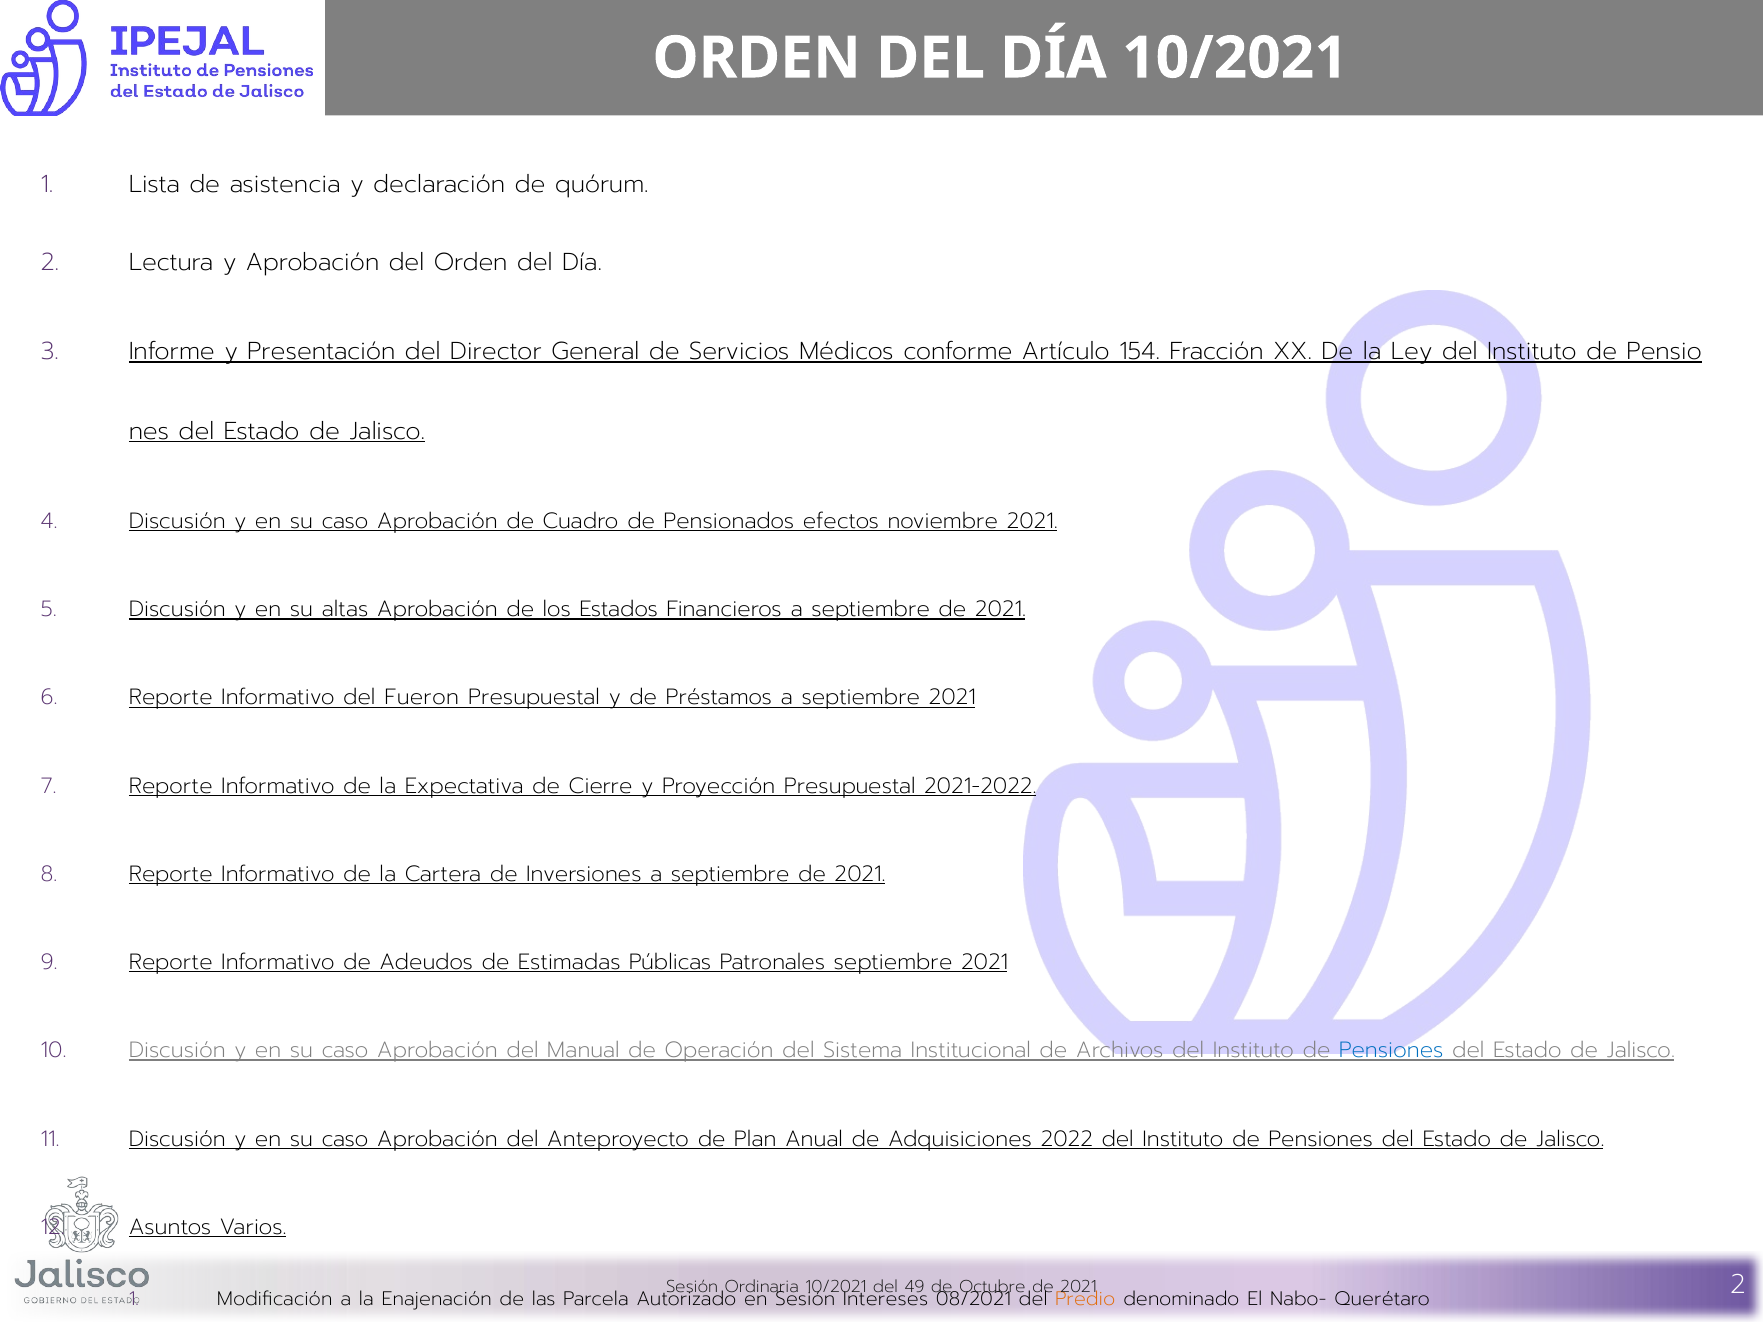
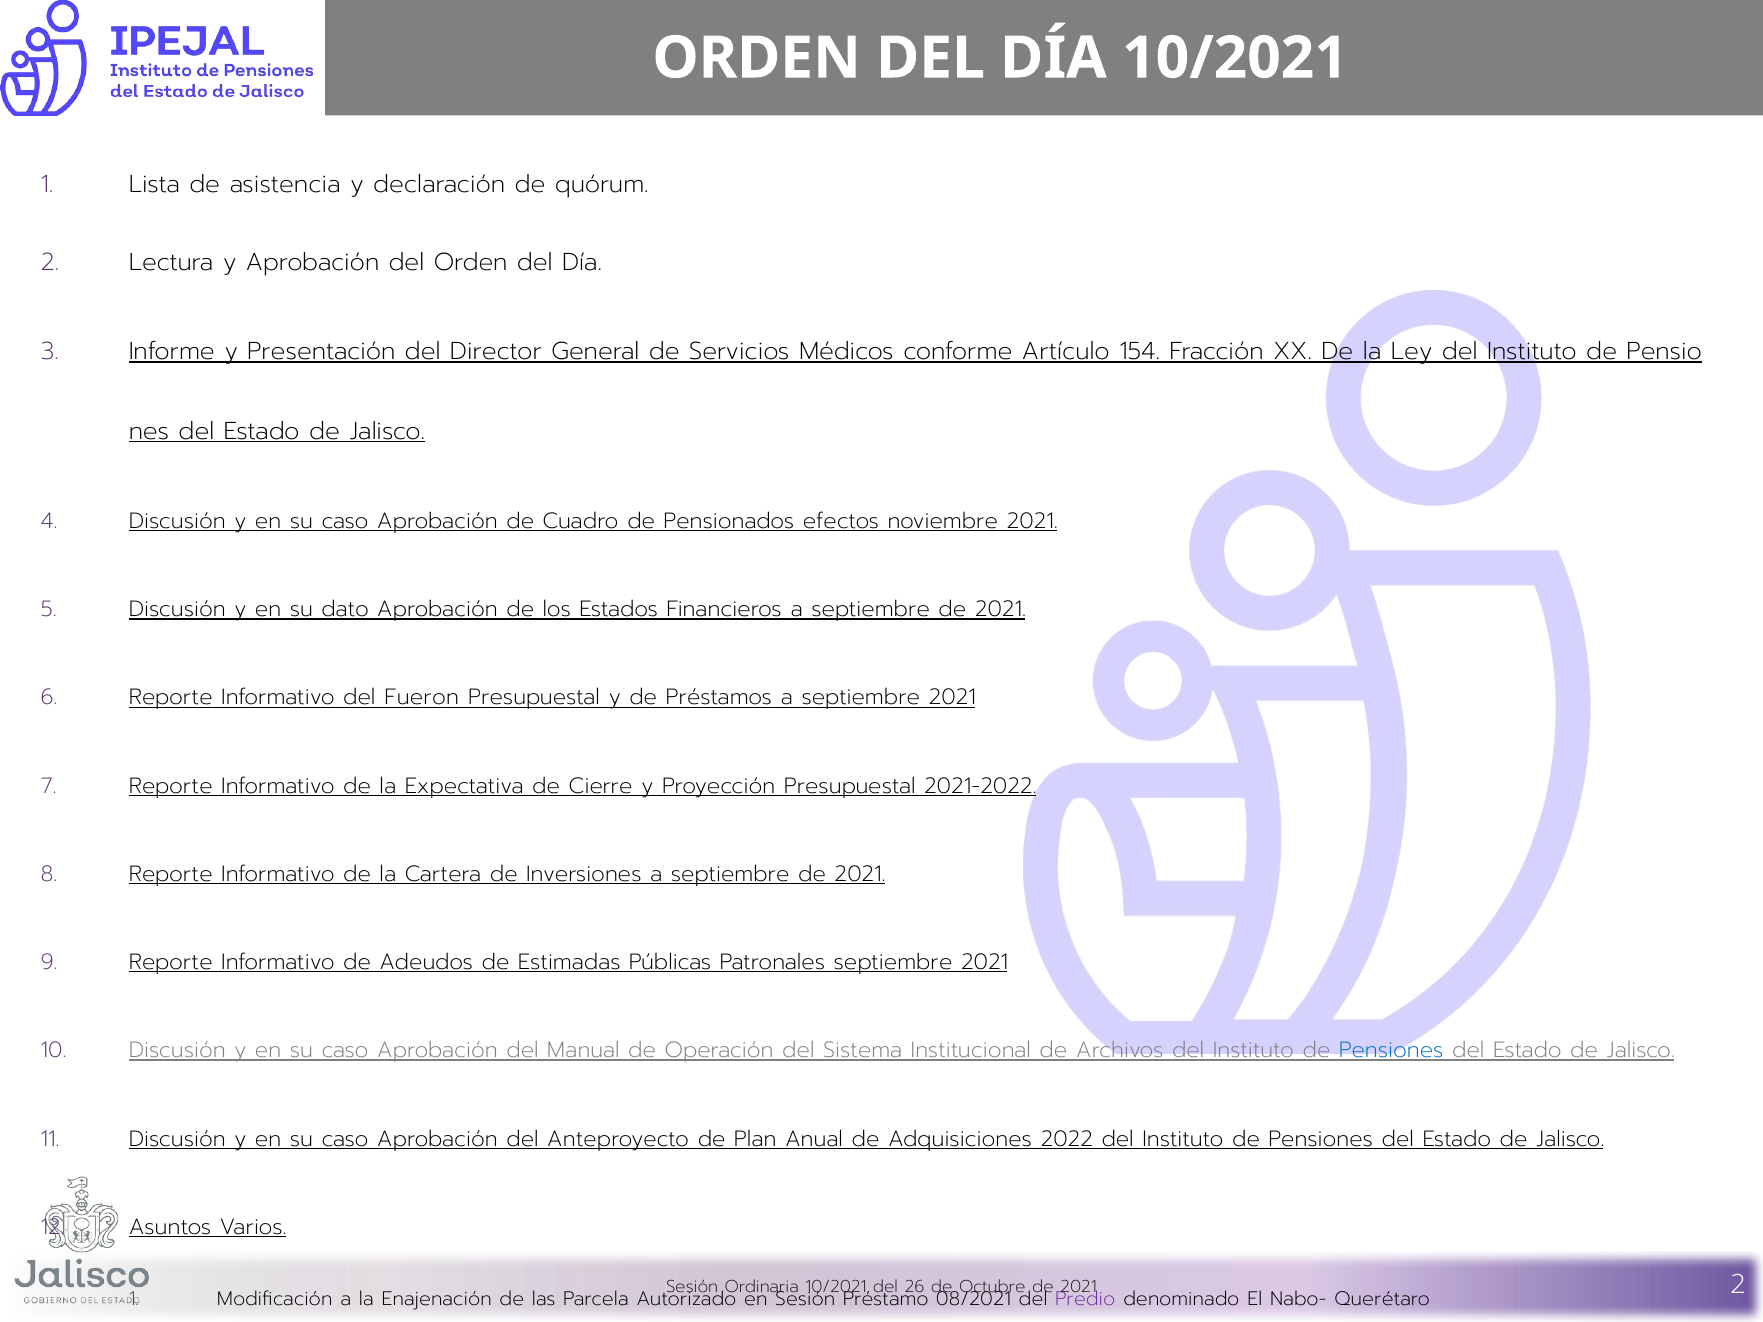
altas: altas -> dato (345, 610)
49: 49 -> 26 (915, 1287)
Intereses: Intereses -> Préstamo (886, 1299)
Predio colour: orange -> purple (1085, 1299)
